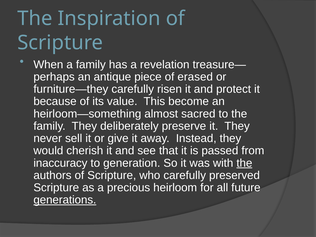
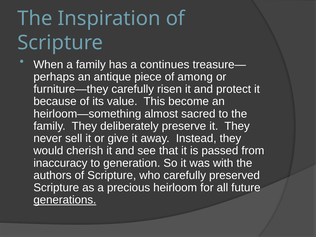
revelation: revelation -> continues (165, 64)
erased: erased -> among (195, 77)
the underline: present -> none (244, 163)
